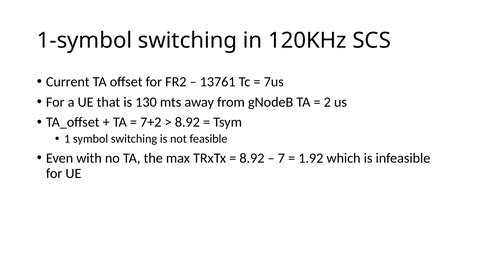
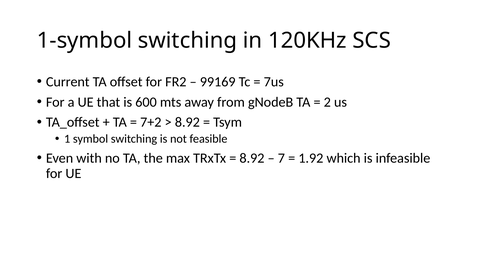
13761: 13761 -> 99169 (218, 82)
130: 130 -> 600 (146, 102)
